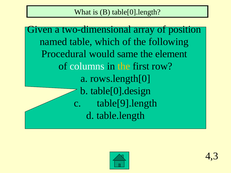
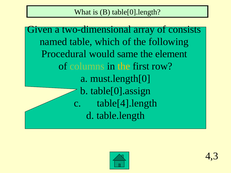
position: position -> consists (185, 29)
columns colour: white -> light green (87, 66)
rows.length[0: rows.length[0 -> must.length[0 (120, 79)
table[0].design: table[0].design -> table[0].assign (121, 91)
table[9].length: table[9].length -> table[4].length (127, 103)
